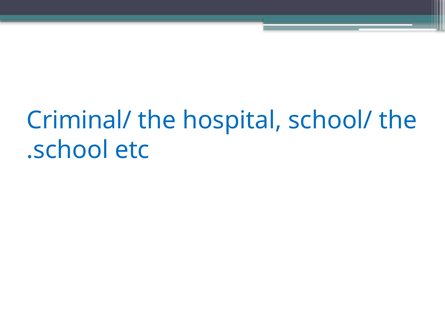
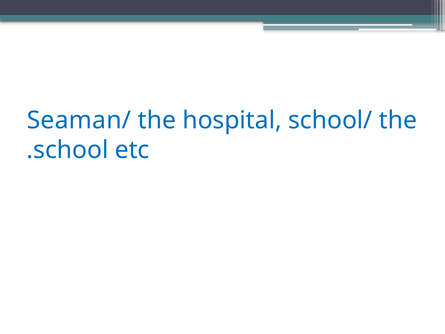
Criminal/: Criminal/ -> Seaman/ (79, 120)
